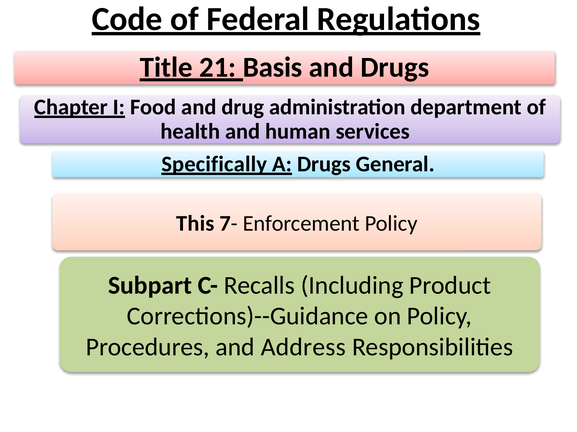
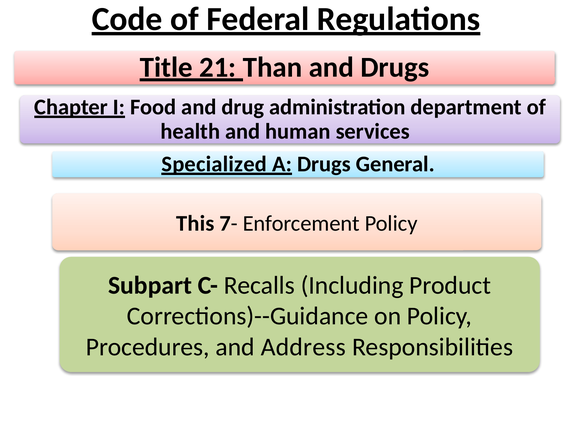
Basis: Basis -> Than (273, 68)
Specifically: Specifically -> Specialized (214, 164)
